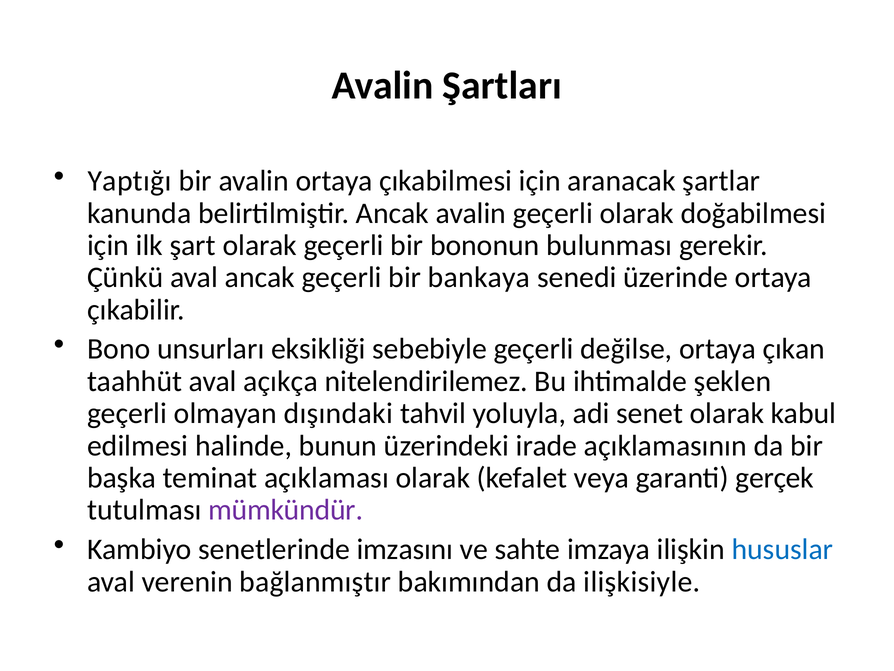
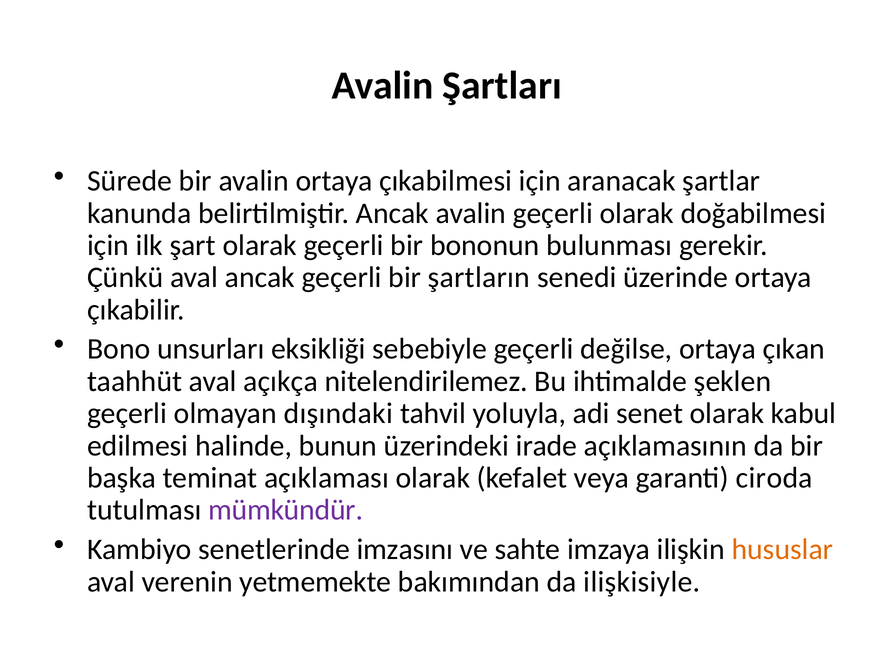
Yaptığı: Yaptığı -> Sürede (130, 181)
bankaya: bankaya -> şartların (479, 277)
gerçek: gerçek -> ciroda (774, 478)
hususlar colour: blue -> orange (782, 549)
bağlanmıştır: bağlanmıştır -> yetmemekte (315, 581)
